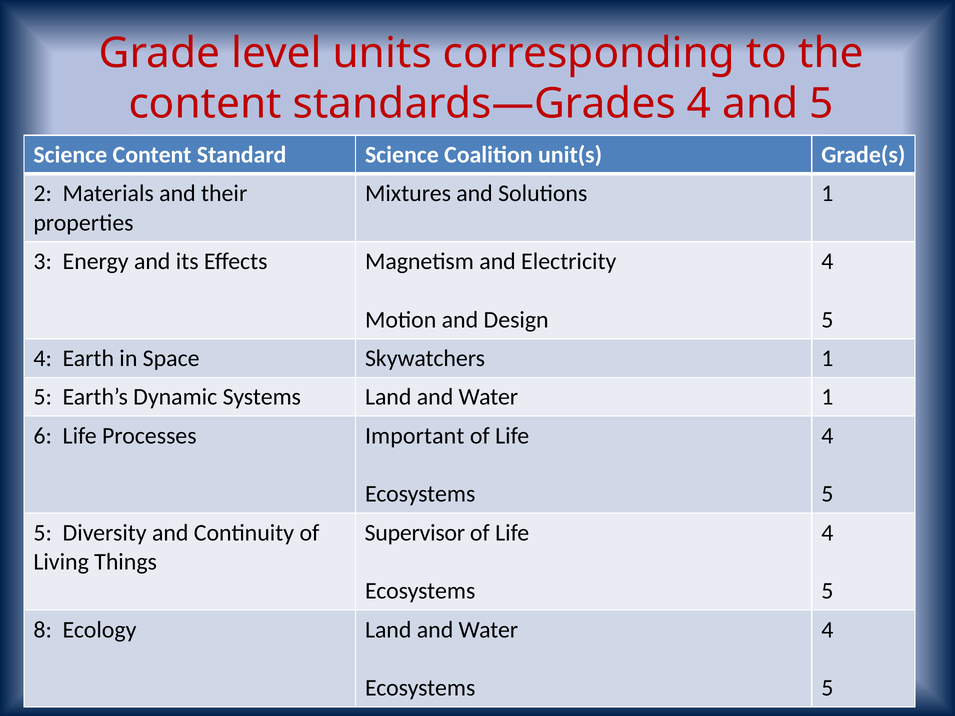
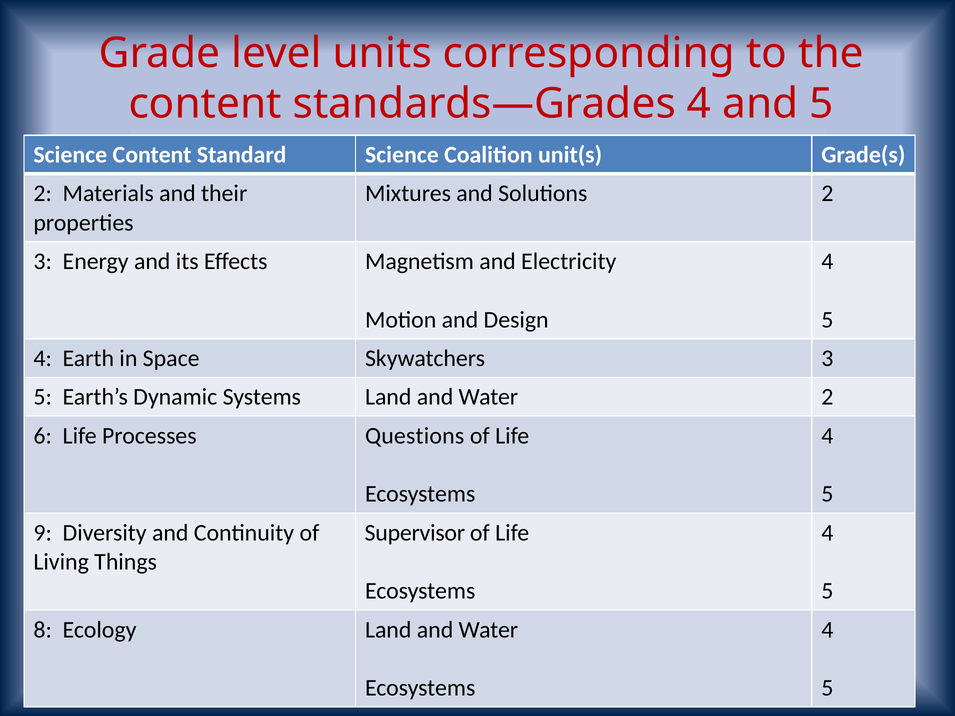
Solutions 1: 1 -> 2 (827, 194)
Skywatchers 1: 1 -> 3 (827, 359)
Water 1: 1 -> 2 (827, 397)
Important: Important -> Questions (415, 436)
5: 5 -> 9 (43, 533)
